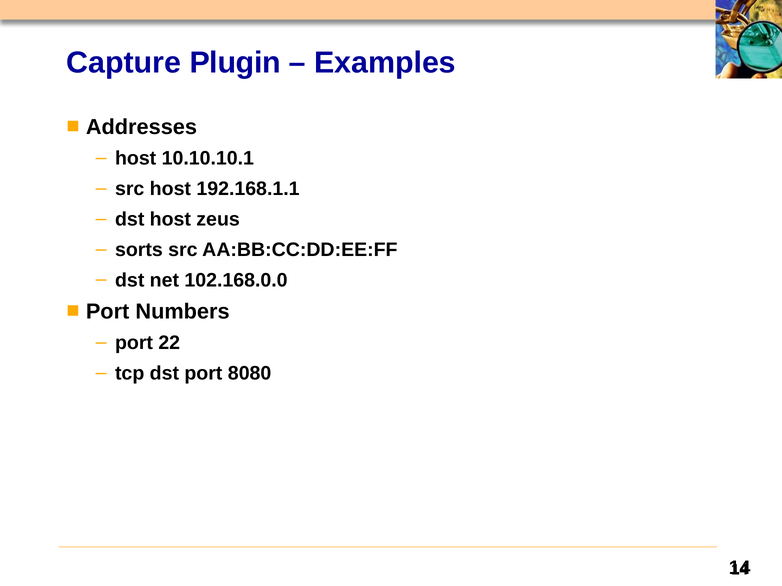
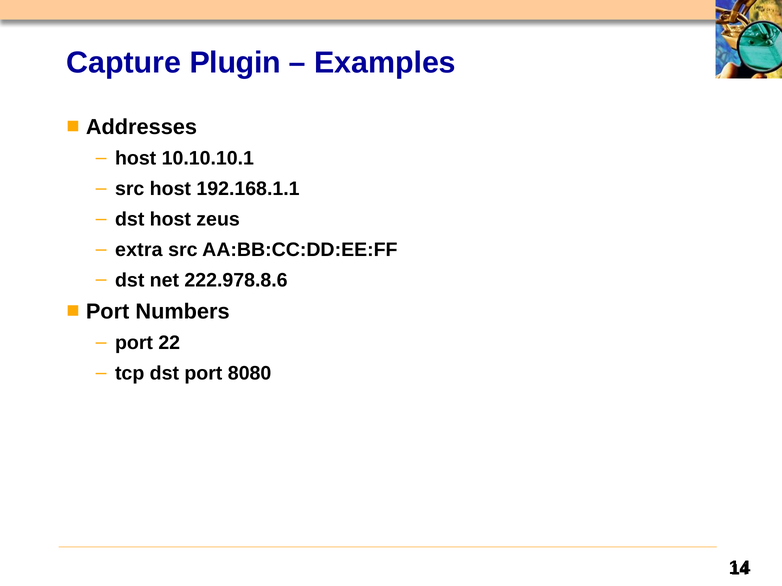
sorts: sorts -> extra (139, 250)
102.168.0.0: 102.168.0.0 -> 222.978.8.6 (236, 280)
